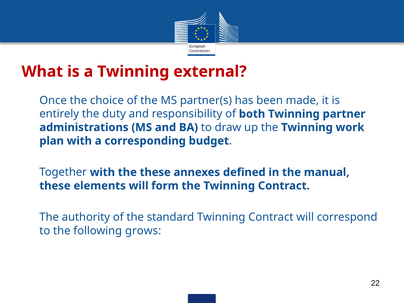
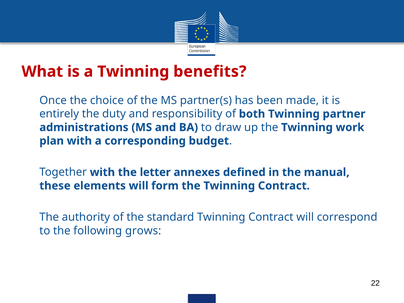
external: external -> benefits (210, 72)
the these: these -> letter (155, 172)
